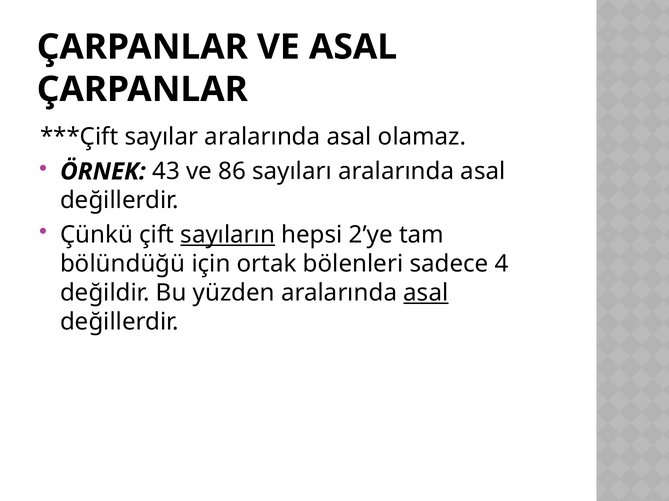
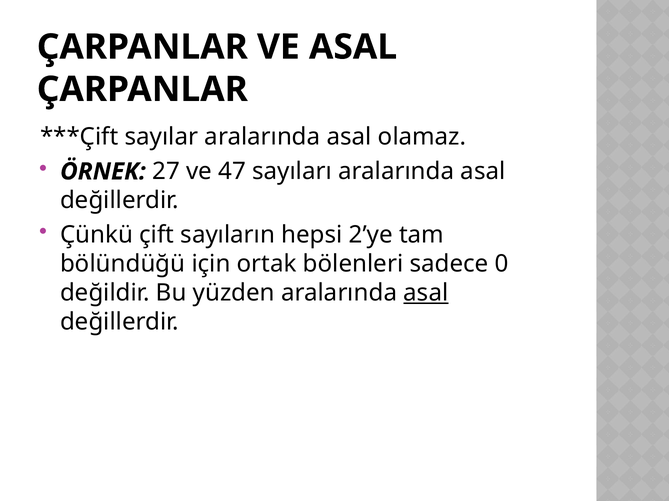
43: 43 -> 27 (166, 172)
86: 86 -> 47 (232, 172)
sayıların underline: present -> none (228, 235)
4: 4 -> 0 (502, 264)
